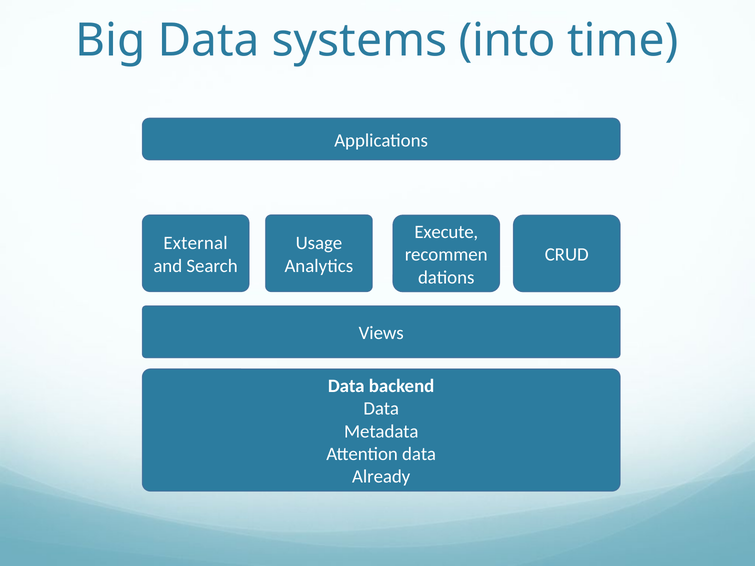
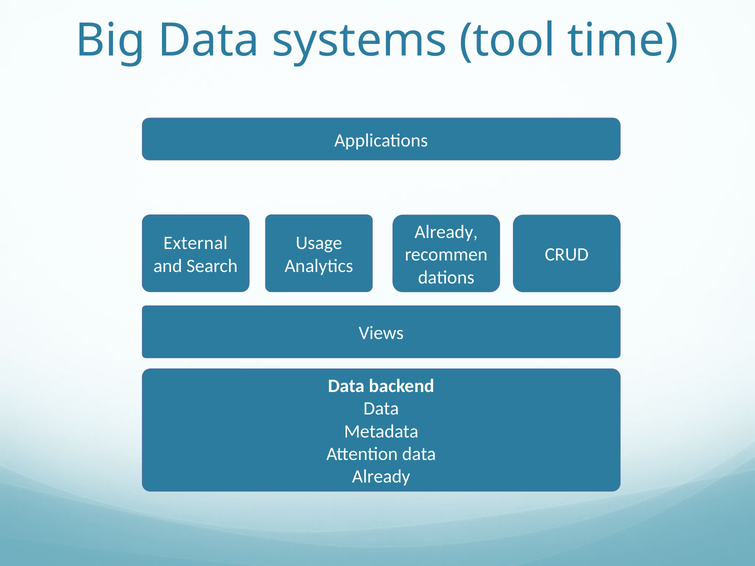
into: into -> tool (507, 41)
Execute: Execute -> Already (446, 232)
